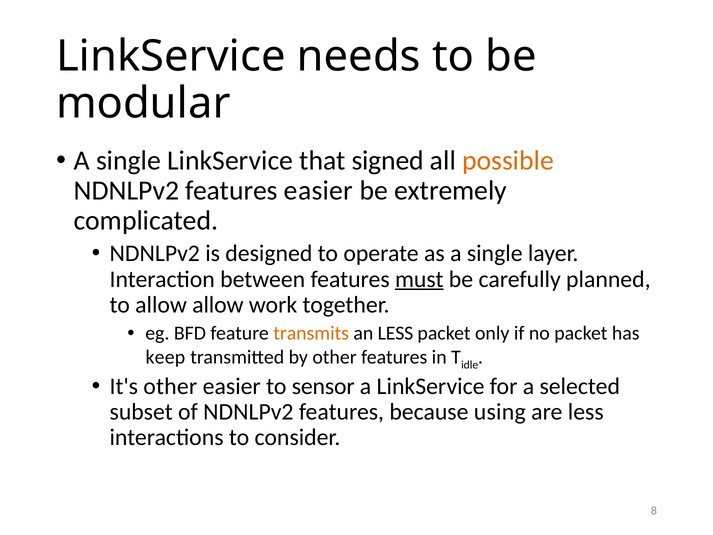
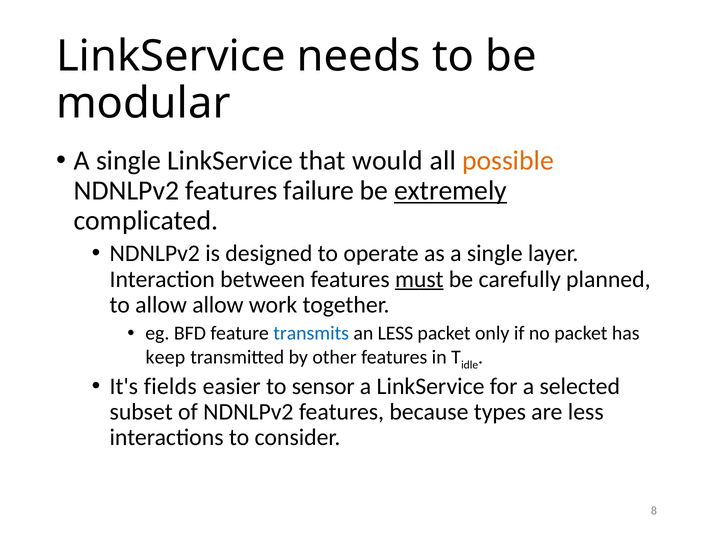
signed: signed -> would (388, 161)
features easier: easier -> failure (319, 191)
extremely underline: none -> present (451, 191)
transmits colour: orange -> blue (311, 333)
It's other: other -> fields (170, 386)
using: using -> types (500, 412)
